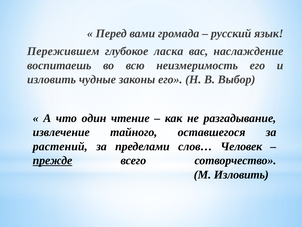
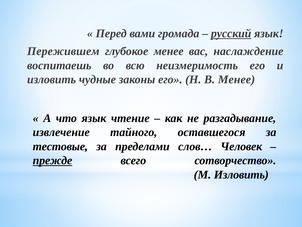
русский underline: none -> present (231, 34)
глубокое ласка: ласка -> менее (169, 51)
В Выбор: Выбор -> Менее (237, 79)
что один: один -> язык (94, 118)
растений: растений -> тестовые (60, 146)
